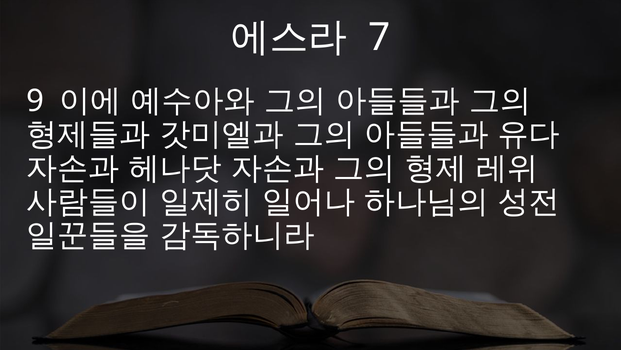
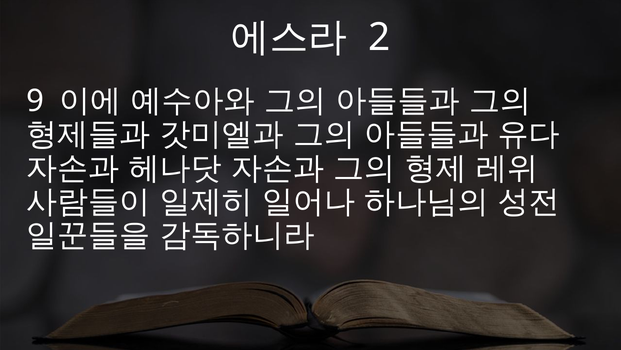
7: 7 -> 2 (379, 37)
